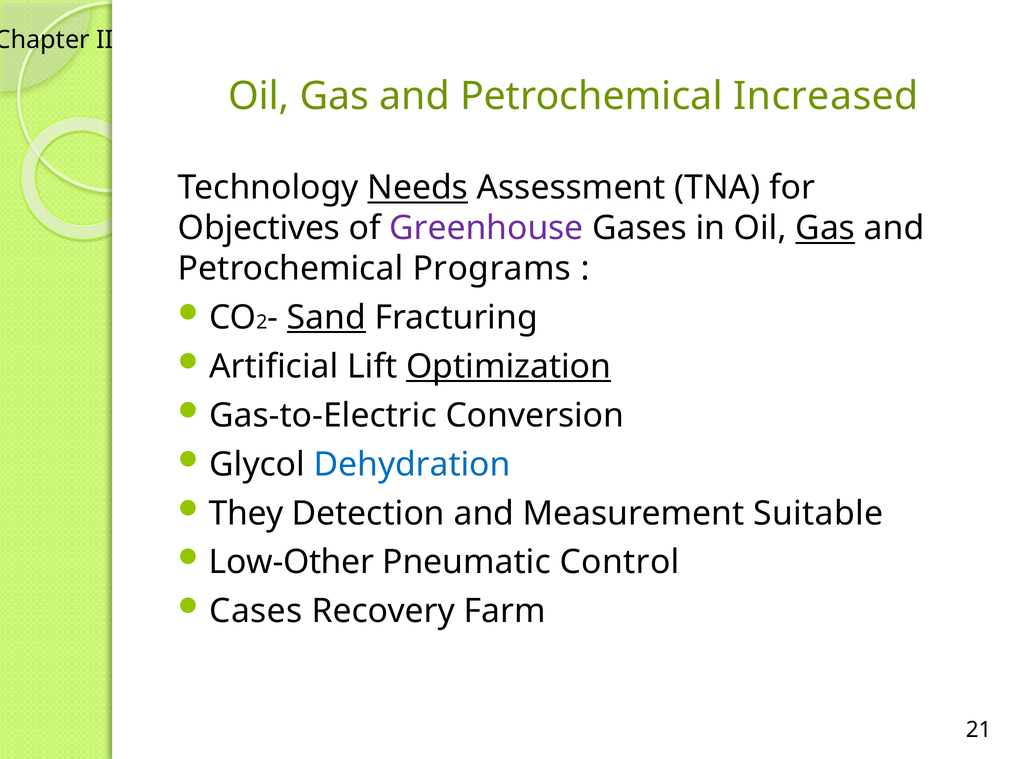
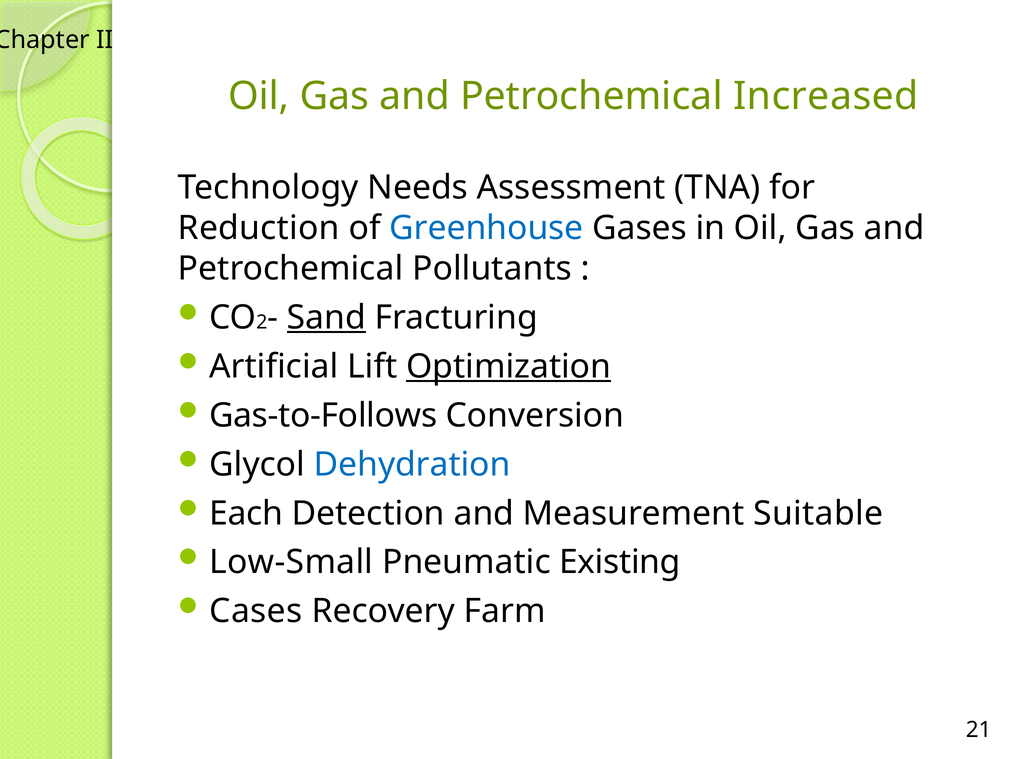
Needs underline: present -> none (418, 188)
Objectives: Objectives -> Reduction (259, 228)
Greenhouse colour: purple -> blue (486, 228)
Gas underline: present -> none (825, 228)
Programs: Programs -> Pollutants (492, 269)
Gas-to-Electric: Gas-to-Electric -> Gas-to-Follows (323, 416)
They: They -> Each (246, 513)
Low-Other: Low-Other -> Low-Small (291, 562)
Control: Control -> Existing (620, 562)
